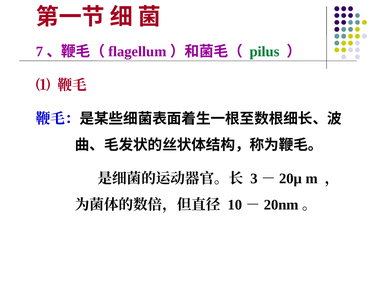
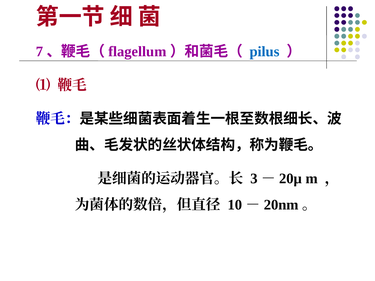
pilus colour: green -> blue (265, 52)
